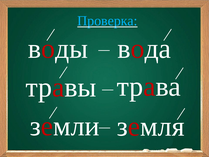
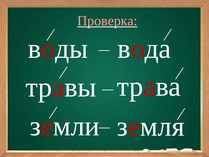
Проверка colour: light blue -> pink (107, 21)
